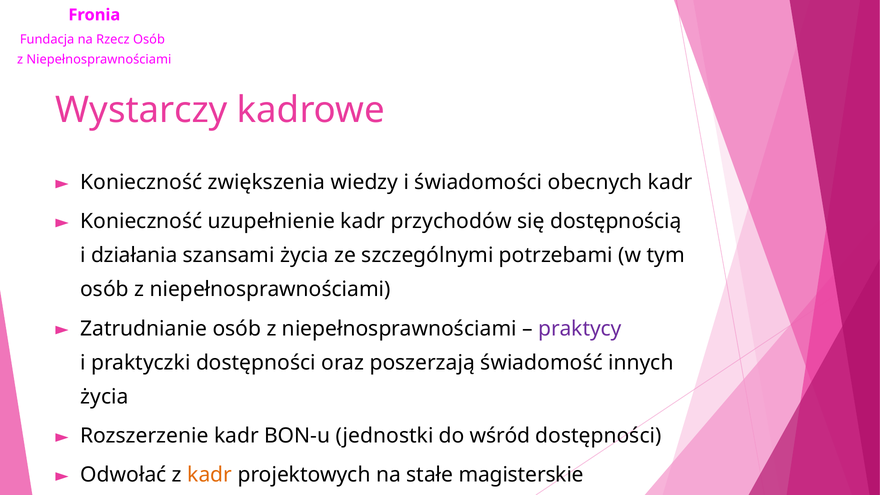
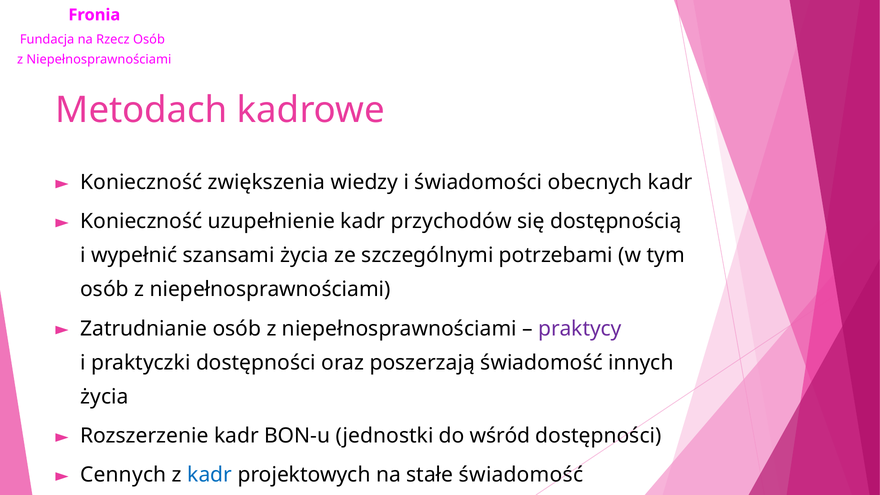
Wystarczy: Wystarczy -> Metodach (141, 110)
działania: działania -> wypełnić (134, 255)
Odwołać: Odwołać -> Cennych (123, 475)
kadr colour: orange -> blue (210, 475)
stałe magisterskie: magisterskie -> świadomość (521, 475)
